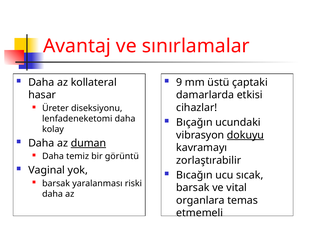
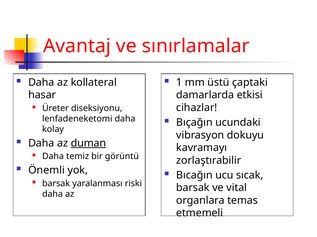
9: 9 -> 1 (179, 83)
dokuyu underline: present -> none (245, 135)
Vaginal: Vaginal -> Önemli (47, 171)
